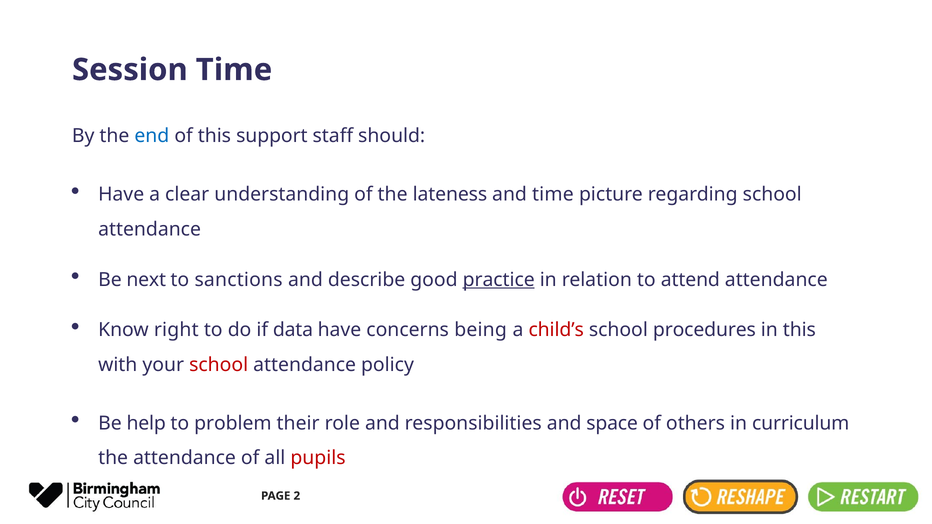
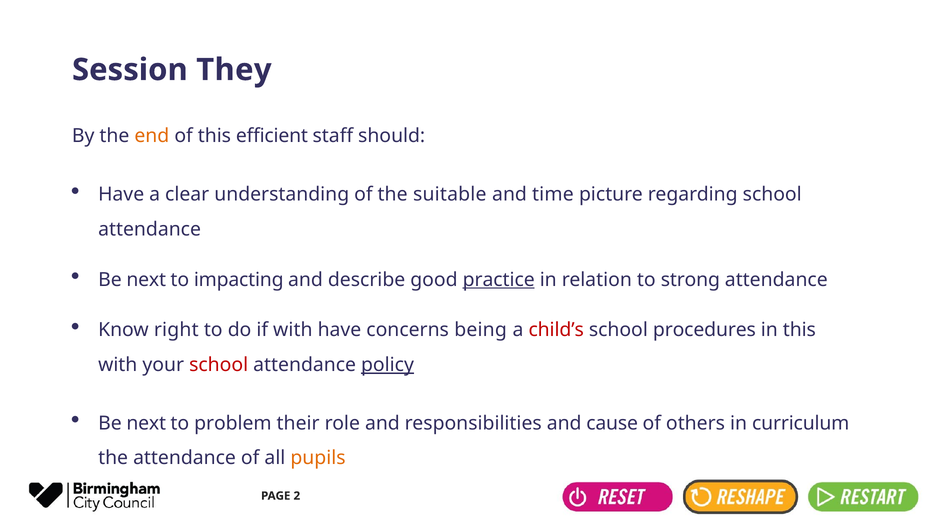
Session Time: Time -> They (234, 70)
end colour: blue -> orange (152, 136)
support: support -> efficient (272, 136)
lateness: lateness -> suitable (450, 194)
sanctions: sanctions -> impacting (239, 280)
attend: attend -> strong (690, 280)
if data: data -> with (293, 330)
policy underline: none -> present (388, 365)
help: help -> next (146, 423)
space: space -> cause (612, 423)
pupils colour: red -> orange (318, 458)
